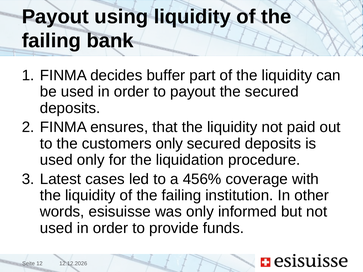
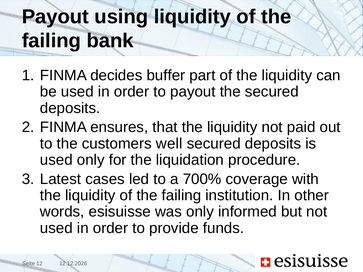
customers only: only -> well (169, 144)
456%: 456% -> 700% (202, 179)
